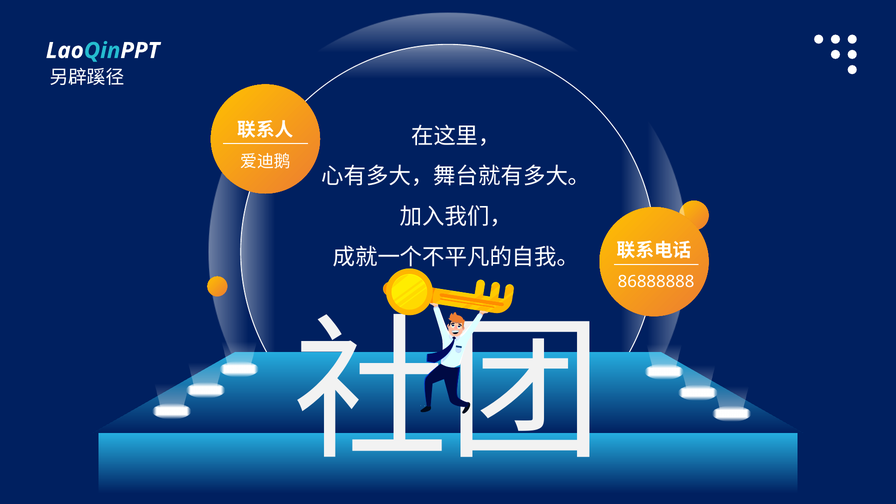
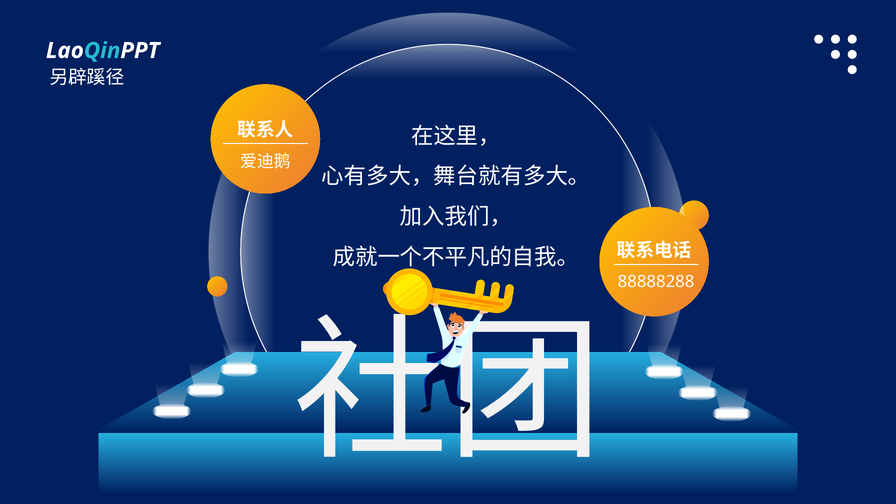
86888888: 86888888 -> 88888288 (656, 282)
